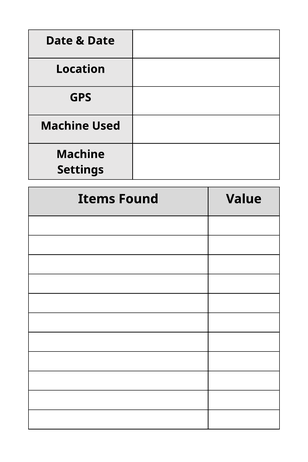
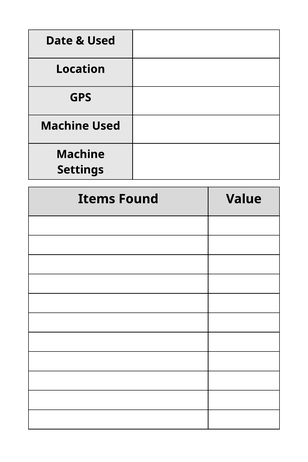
Date: Date -> Used (101, 41)
